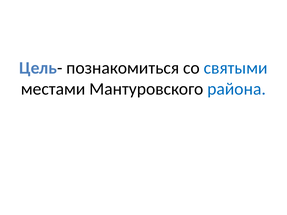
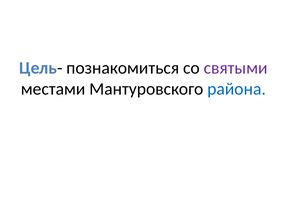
святыми colour: blue -> purple (236, 68)
